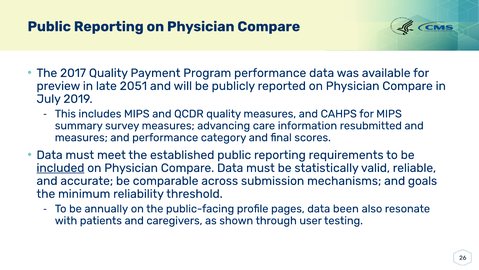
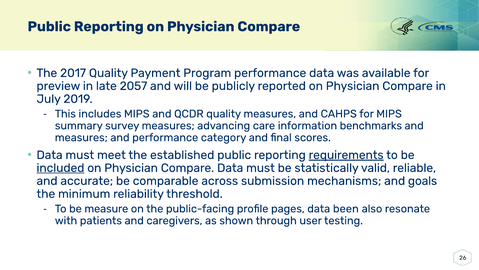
2051: 2051 -> 2057 (133, 86)
resubmitted: resubmitted -> benchmarks (371, 125)
requirements underline: none -> present (346, 155)
annually: annually -> measure (106, 208)
